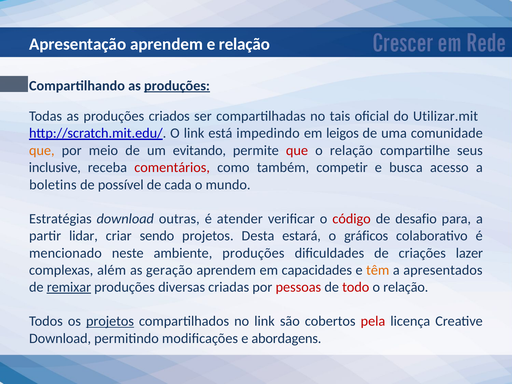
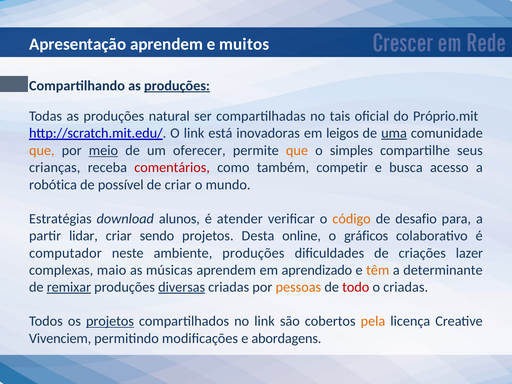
e relação: relação -> muitos (244, 44)
criados: criados -> natural (169, 116)
Utilizar.mit: Utilizar.mit -> Próprio.mit (446, 116)
impedindo: impedindo -> inovadoras (268, 133)
uma underline: none -> present (394, 133)
meio underline: none -> present (103, 151)
evitando: evitando -> oferecer (199, 151)
que colour: red -> orange (297, 151)
relação: relação -> simples (351, 151)
inclusive: inclusive -> crianças (55, 168)
boletins: boletins -> robótica (53, 185)
de cada: cada -> criar (178, 185)
outras: outras -> alunos (179, 219)
código colour: red -> orange (352, 219)
estará: estará -> online (302, 236)
mencionado: mencionado -> computador (65, 253)
além: além -> maio (112, 270)
geração: geração -> músicas (169, 270)
capacidades: capacidades -> aprendizado (317, 270)
apresentados: apresentados -> determinante (443, 270)
diversas underline: none -> present (182, 287)
pessoas colour: red -> orange (298, 287)
relação: relação -> criadas (406, 287)
pela colour: red -> orange (373, 321)
Download: Download -> Vivenciem (60, 338)
